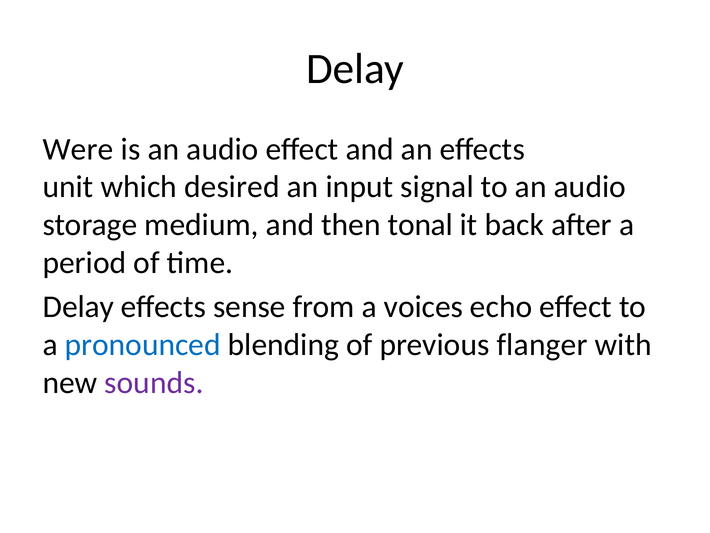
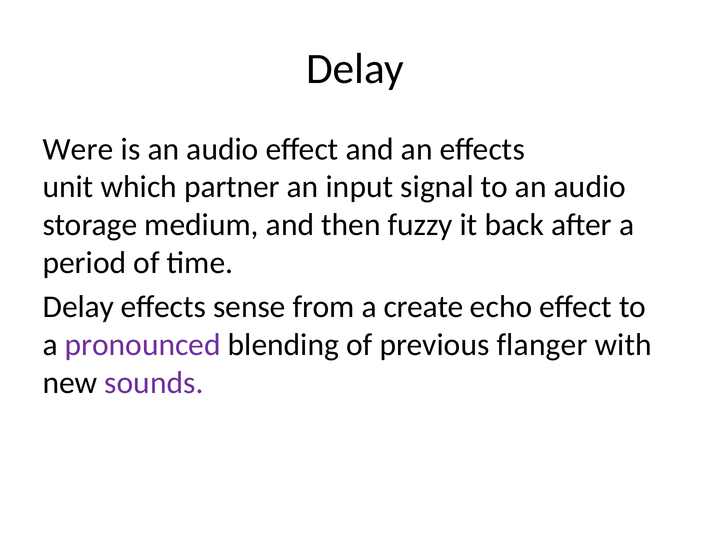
desired: desired -> partner (232, 187)
tonal: tonal -> fuzzy (420, 225)
voices: voices -> create (424, 307)
pronounced colour: blue -> purple (143, 345)
